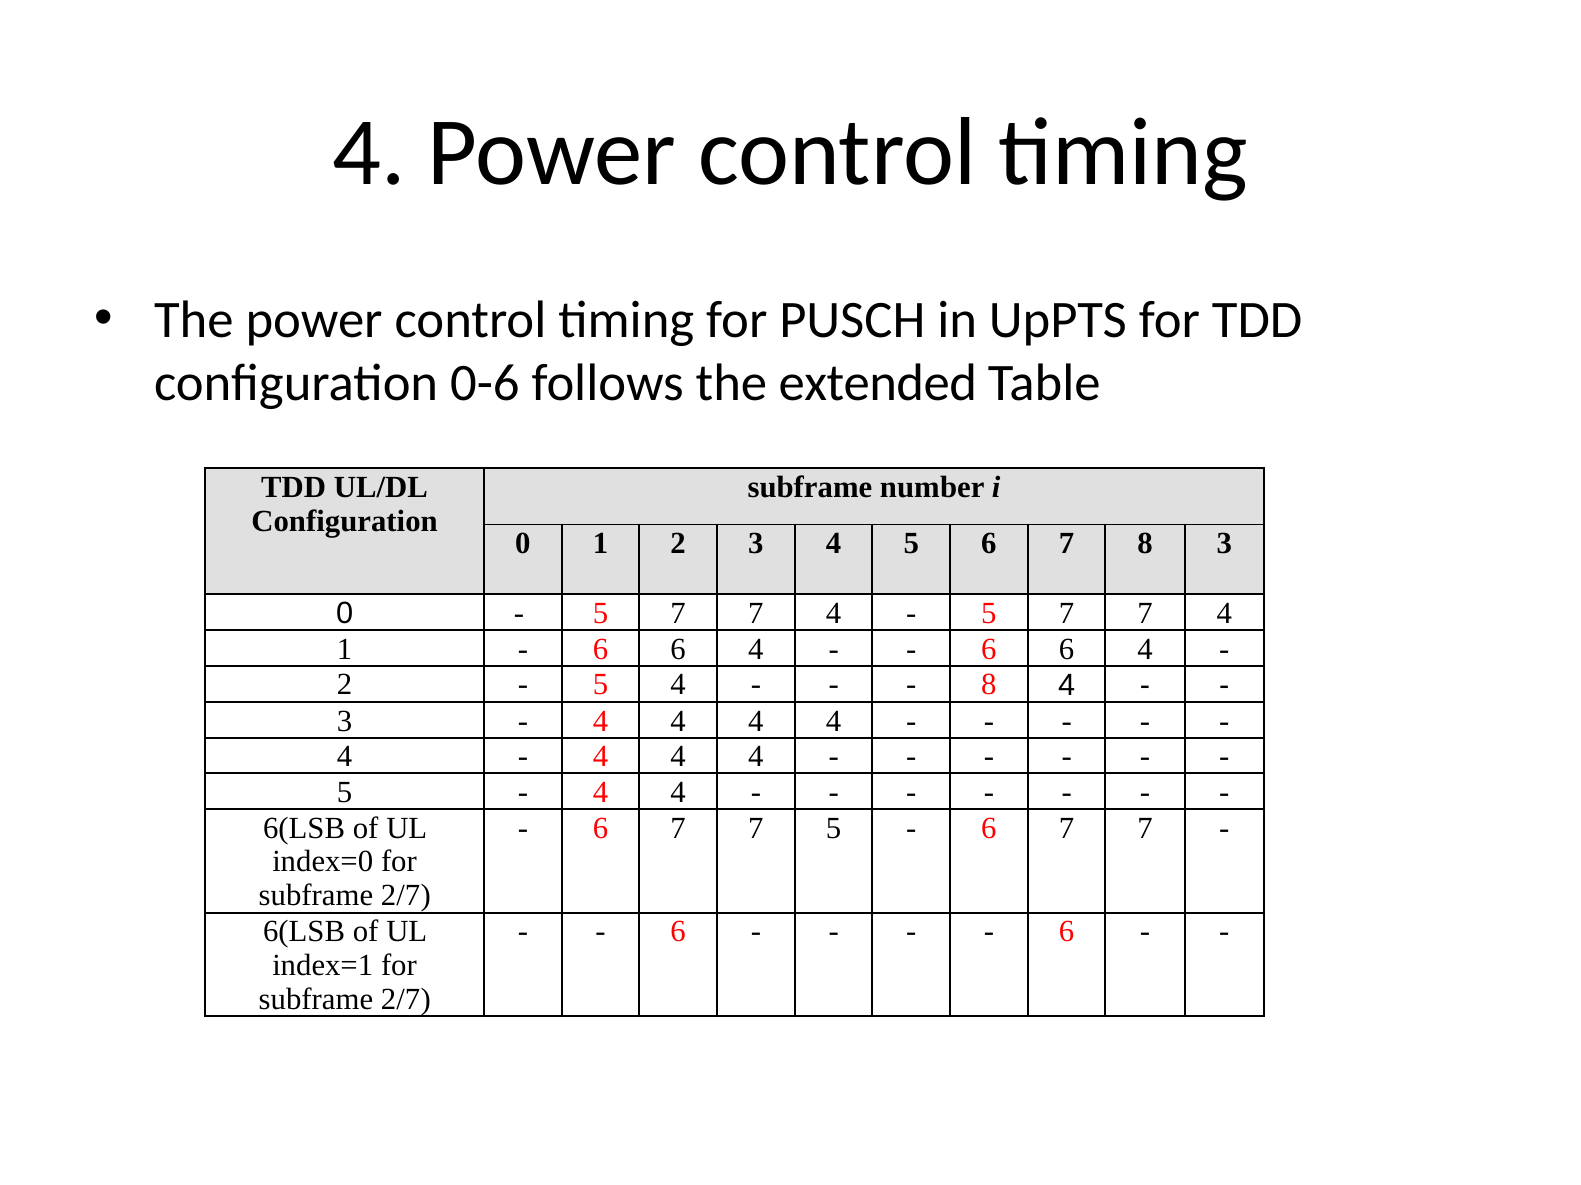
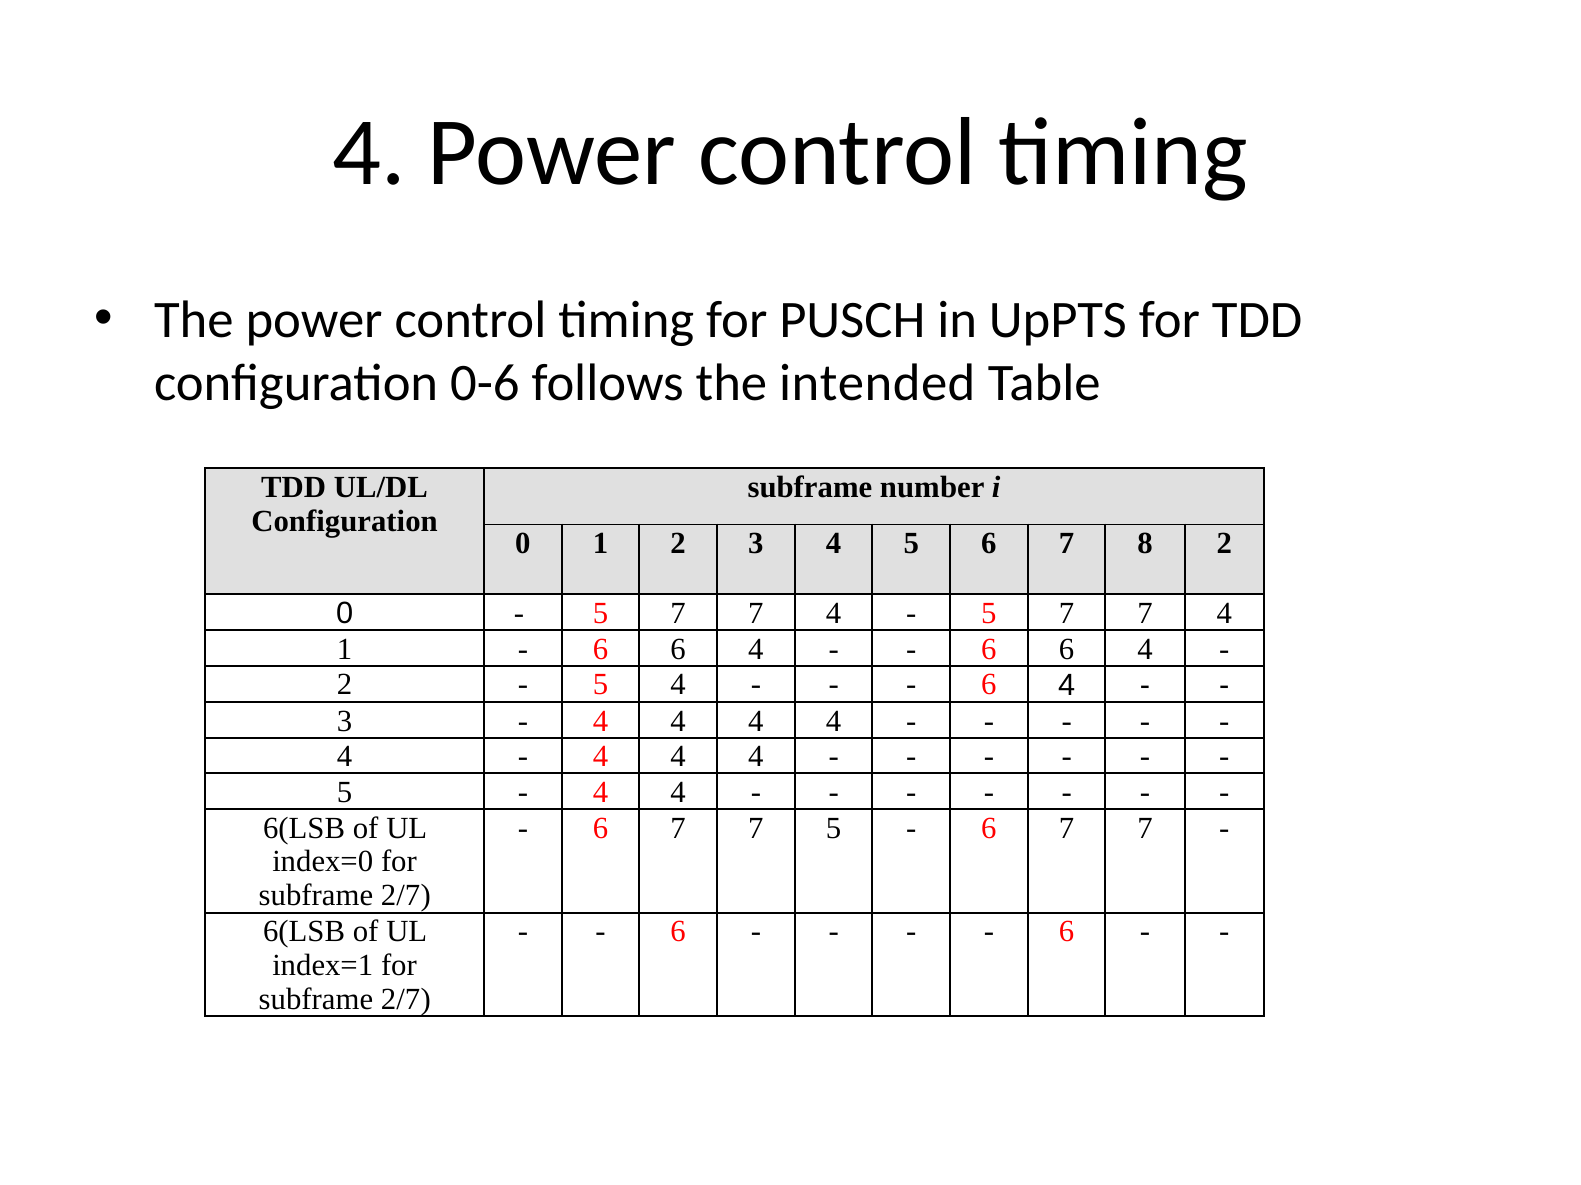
extended: extended -> intended (877, 383)
8 3: 3 -> 2 (1224, 544)
8: 8 -> 6 (989, 685)
